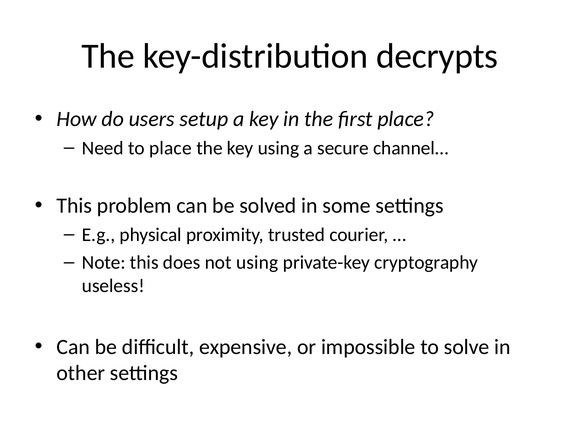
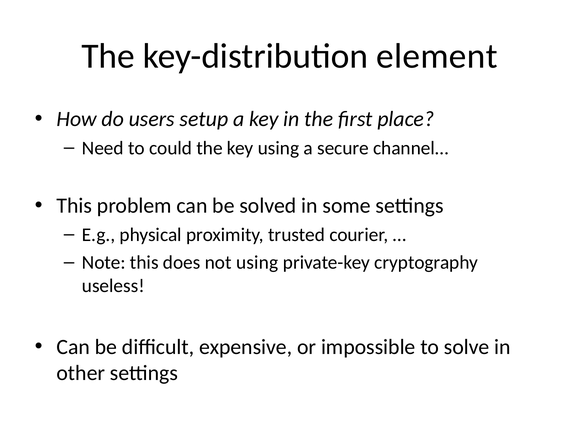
decrypts: decrypts -> element (437, 56)
to place: place -> could (171, 148)
